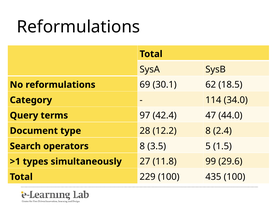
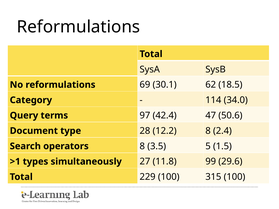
44.0: 44.0 -> 50.6 (230, 116)
435: 435 -> 315 (213, 177)
